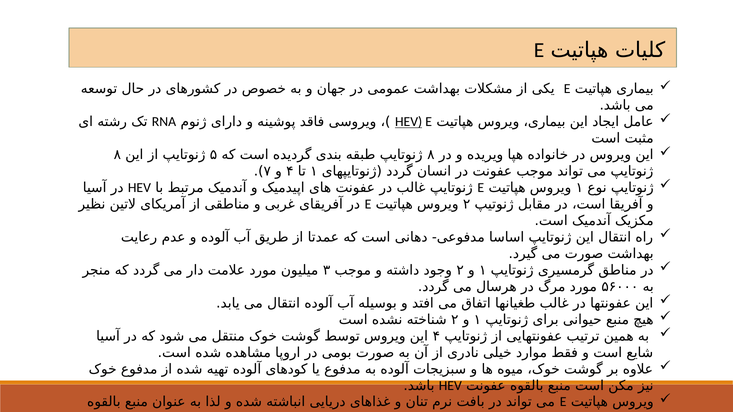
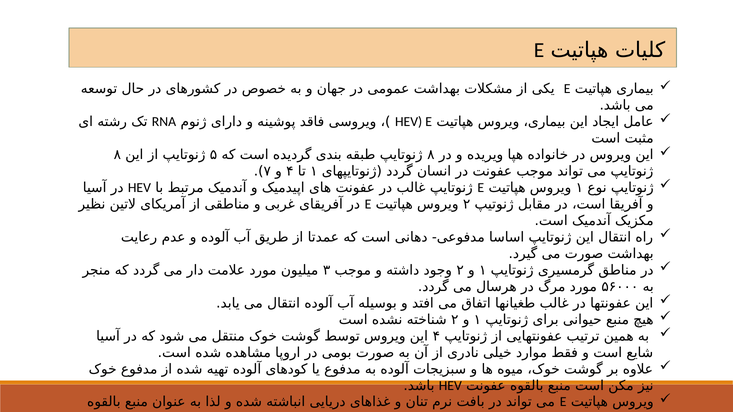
HEV underline: present -> none (409, 122)
